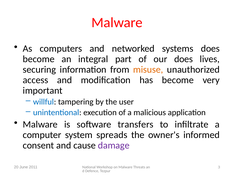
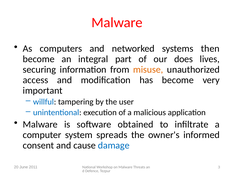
systems does: does -> then (210, 49)
transfers: transfers -> obtained (136, 125)
damage colour: purple -> blue (114, 146)
